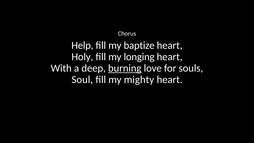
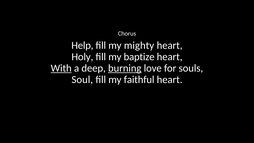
baptize: baptize -> mighty (139, 45)
longing: longing -> baptize (139, 57)
With underline: none -> present (61, 68)
mighty: mighty -> faithful (139, 80)
